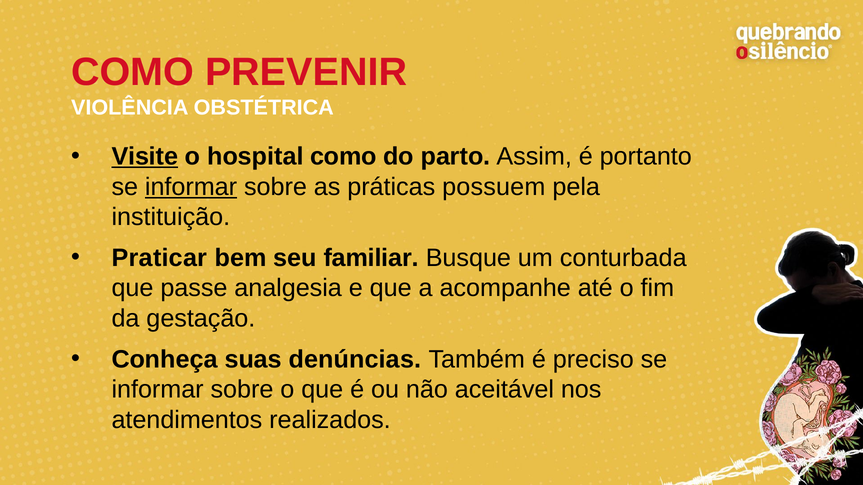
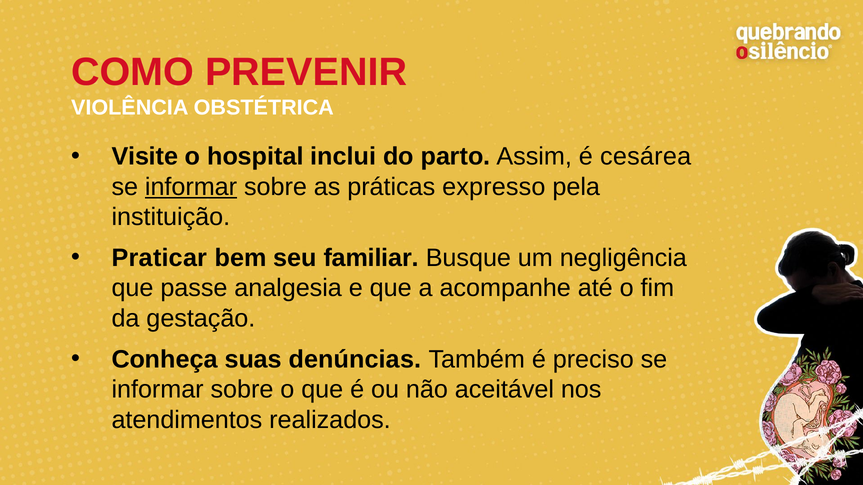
Visite underline: present -> none (145, 157)
hospital como: como -> inclui (343, 157)
portanto: portanto -> cesárea (646, 157)
possuem: possuem -> expresso (494, 187)
conturbada: conturbada -> negligência (623, 258)
